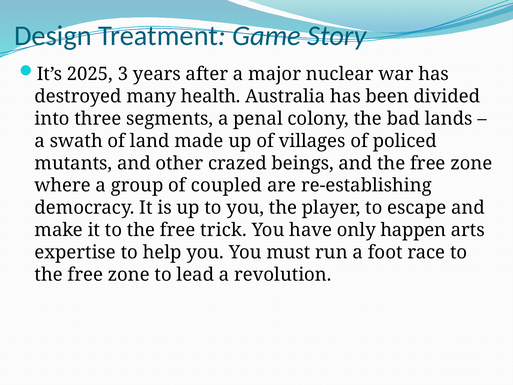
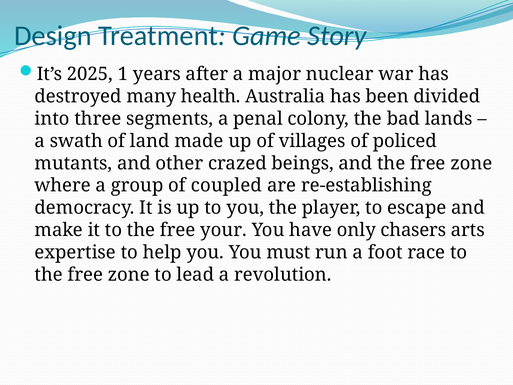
3: 3 -> 1 (123, 74)
trick: trick -> your (224, 230)
happen: happen -> chasers (413, 230)
